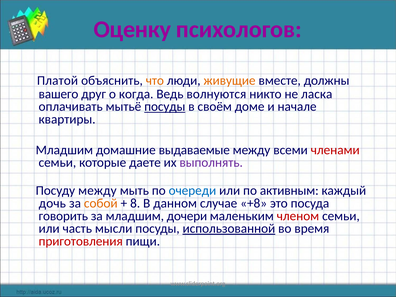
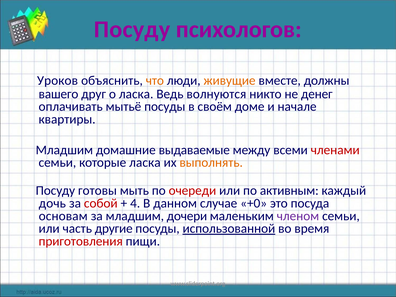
Оценку: Оценку -> Посуду (132, 29)
Платой: Платой -> Уроков (57, 80)
о когда: когда -> ласка (136, 94)
ласка: ласка -> денег (317, 94)
посуды underline: present -> none (165, 107)
которые даете: даете -> ласка (145, 163)
выполнять colour: purple -> orange (211, 163)
Посуду между: между -> готовы (97, 191)
очереди colour: blue -> red (192, 191)
собой colour: orange -> red (101, 203)
8: 8 -> 4 (135, 203)
+8: +8 -> +0 (254, 203)
говорить: говорить -> основам (63, 216)
членом colour: red -> purple (298, 216)
мысли: мысли -> другие (114, 229)
